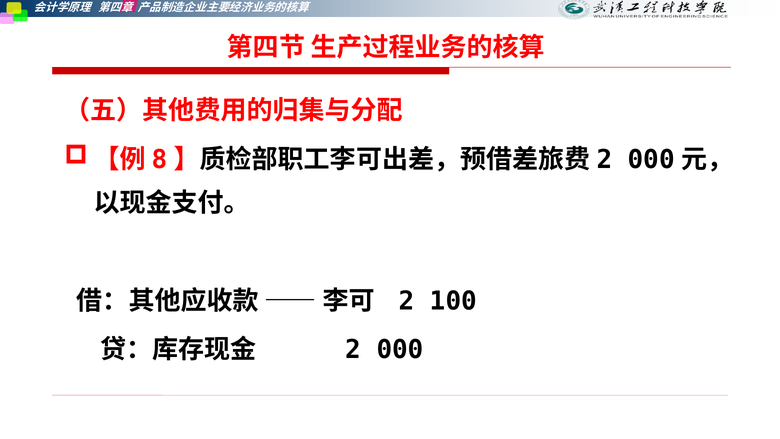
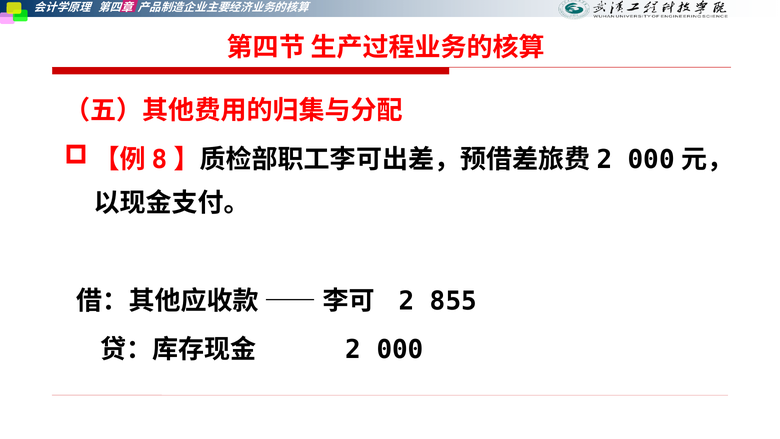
100: 100 -> 855 (453, 301)
